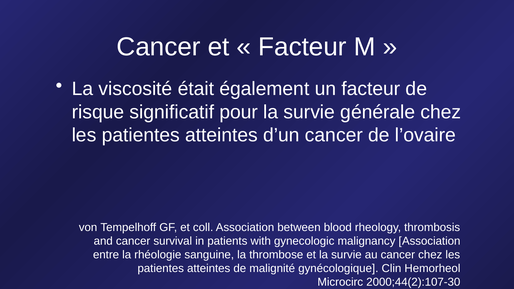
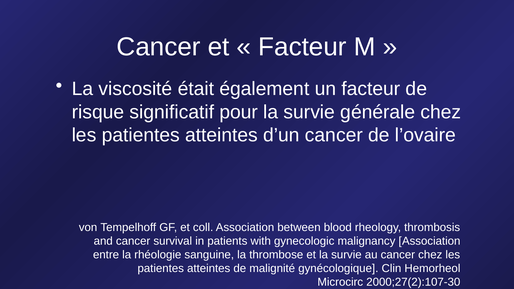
2000;44(2):107-30: 2000;44(2):107-30 -> 2000;27(2):107-30 (413, 282)
